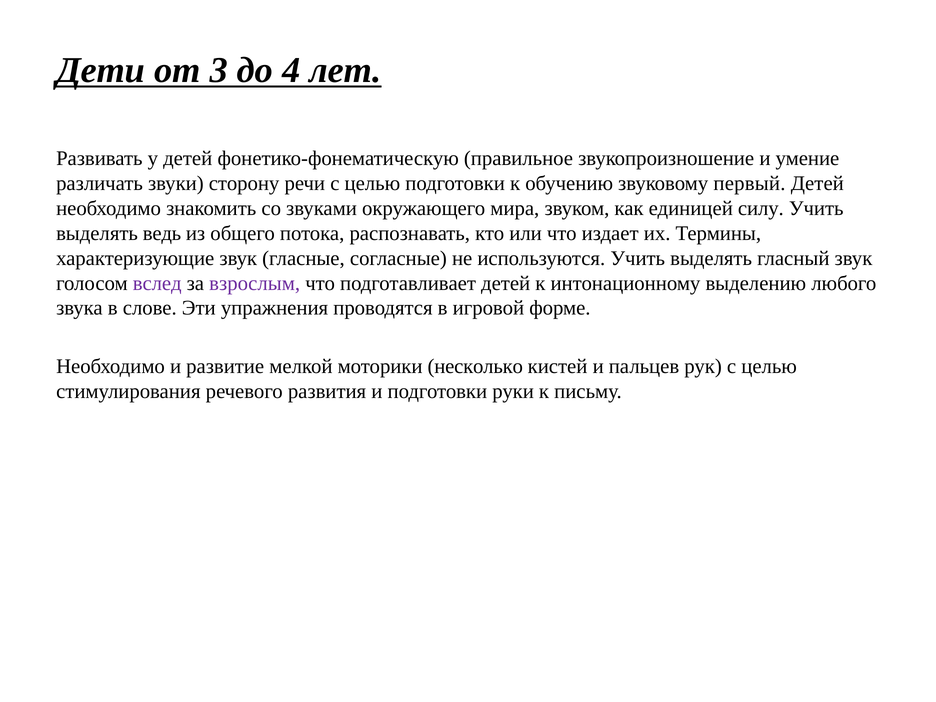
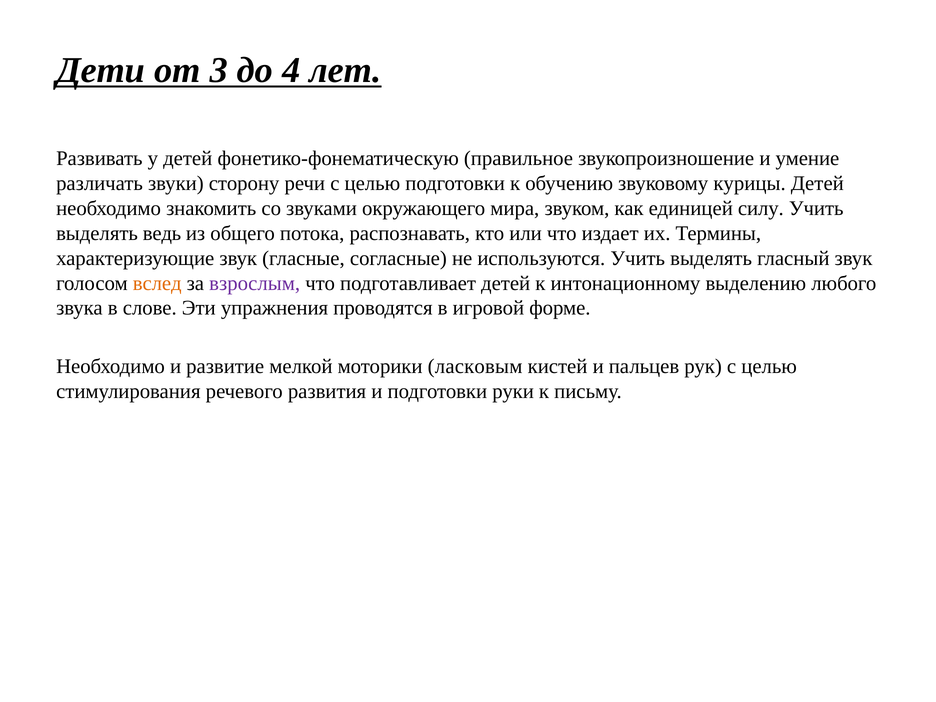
первый: первый -> курицы (750, 184)
вслед colour: purple -> orange (157, 283)
несколько: несколько -> ласковым (475, 366)
